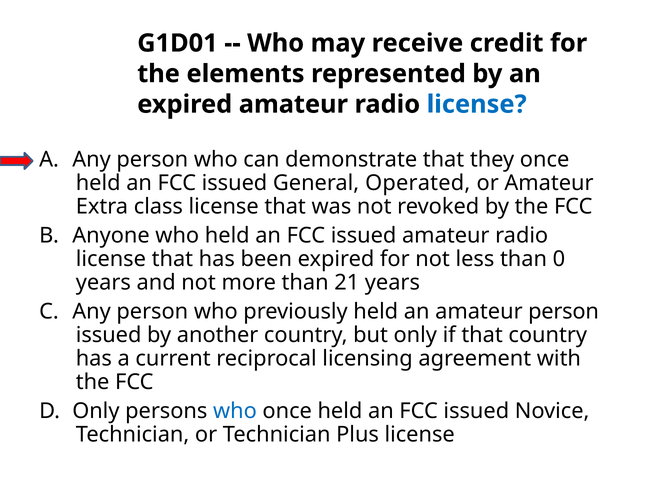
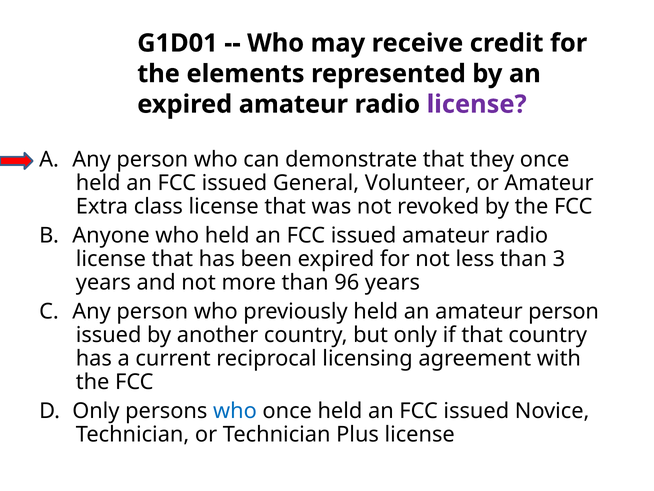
license colour: blue -> purple (477, 104)
Operated: Operated -> Volunteer (418, 183)
0: 0 -> 3 (559, 259)
21: 21 -> 96 (347, 282)
